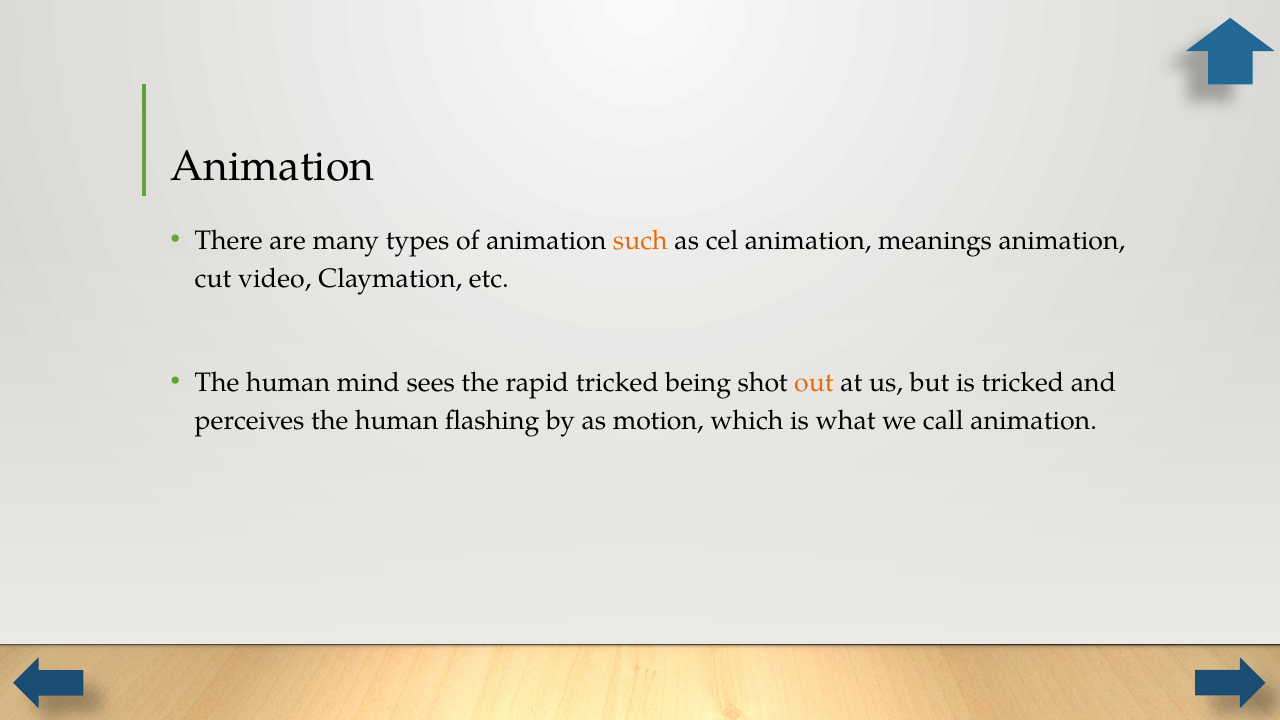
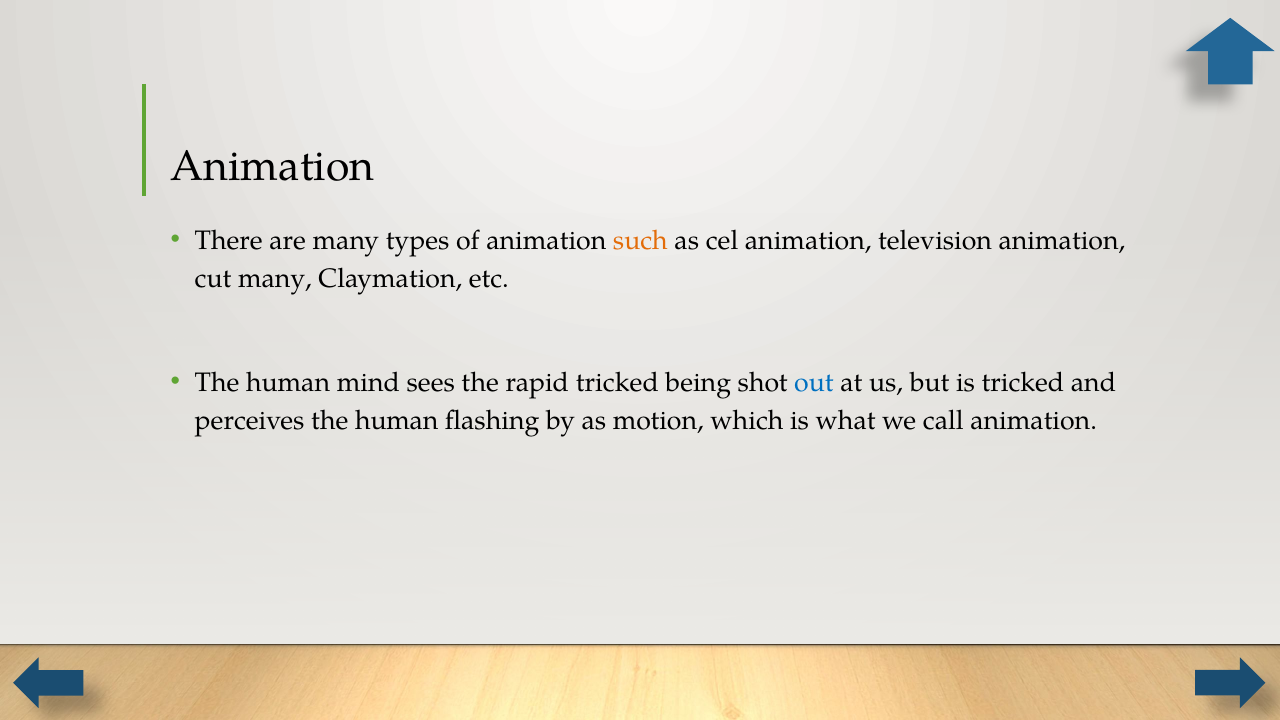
meanings: meanings -> television (935, 241)
cut video: video -> many (275, 279)
out colour: orange -> blue (814, 383)
